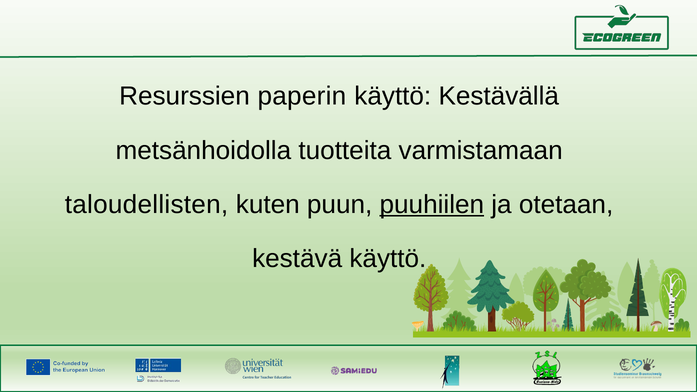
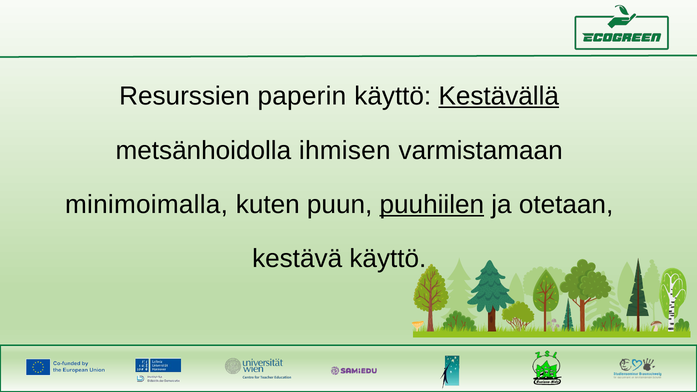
Kestävällä underline: none -> present (499, 96)
tuotteita: tuotteita -> ihmisen (345, 150)
taloudellisten: taloudellisten -> minimoimalla (146, 205)
